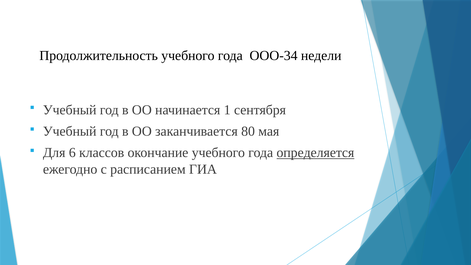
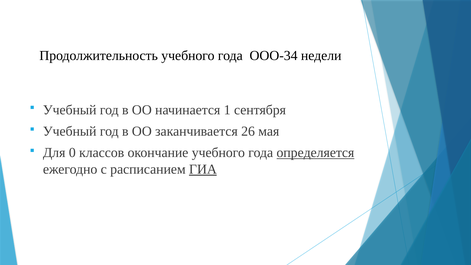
80: 80 -> 26 (248, 131)
6: 6 -> 0 (72, 153)
ГИА underline: none -> present (203, 169)
